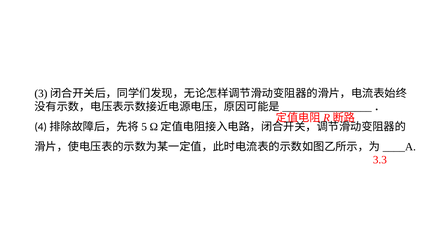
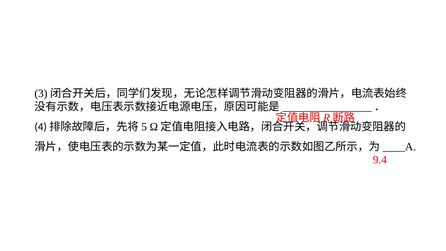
3.3: 3.3 -> 9.4 (380, 160)
